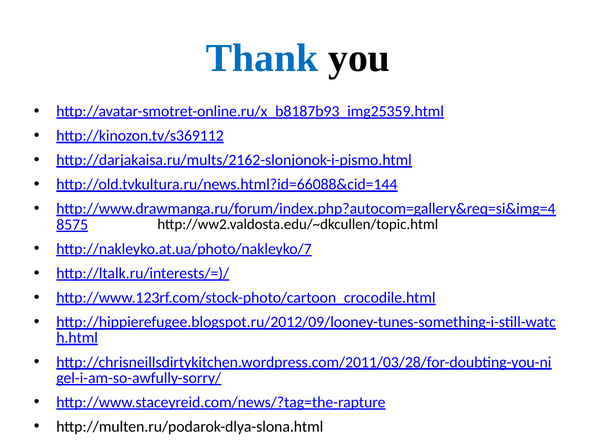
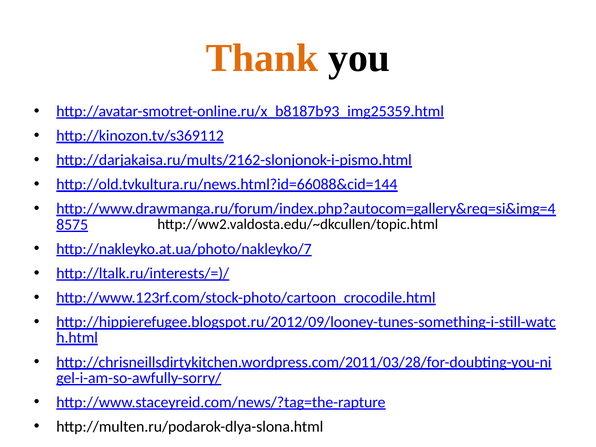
Thank colour: blue -> orange (262, 58)
